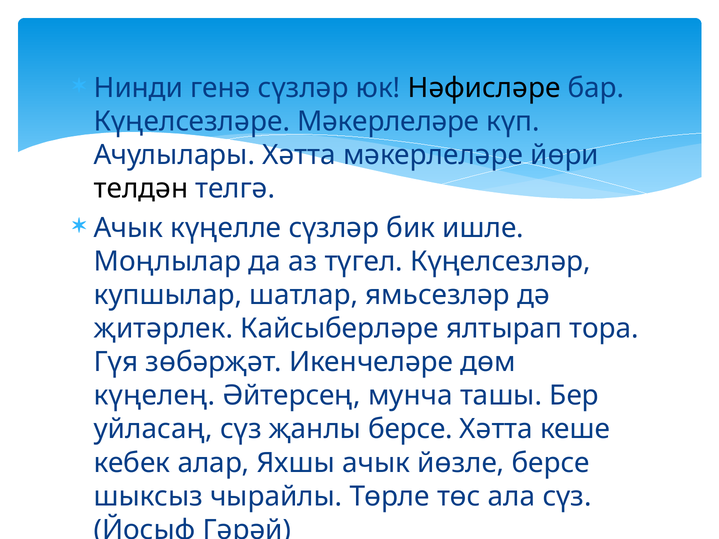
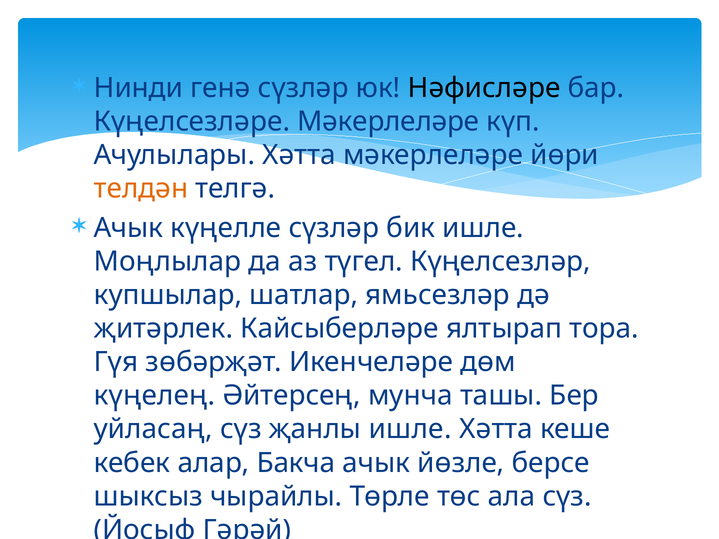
телдән colour: black -> orange (141, 189)
җанлы берсе: берсе -> ишле (410, 429)
Яхшы: Яхшы -> Бакча (296, 463)
